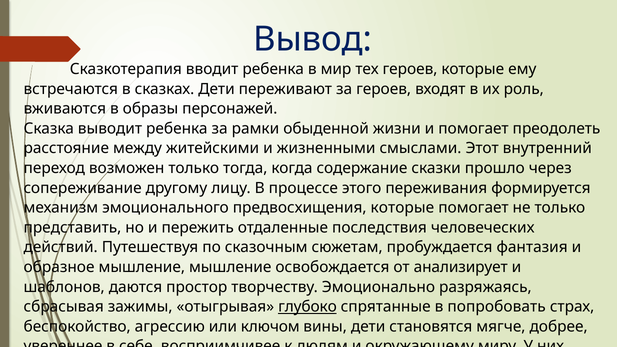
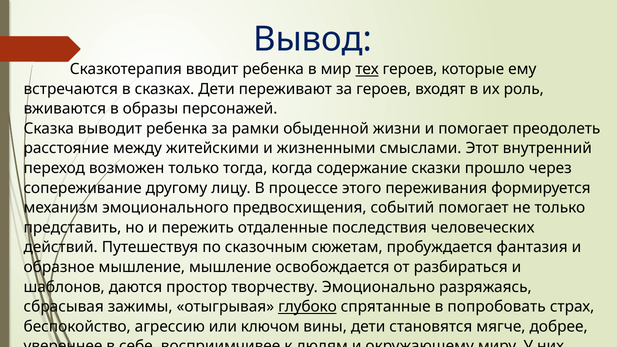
тех underline: none -> present (367, 69)
предвосхищения которые: которые -> событий (402, 208)
анализирует: анализирует -> разбираться (461, 267)
